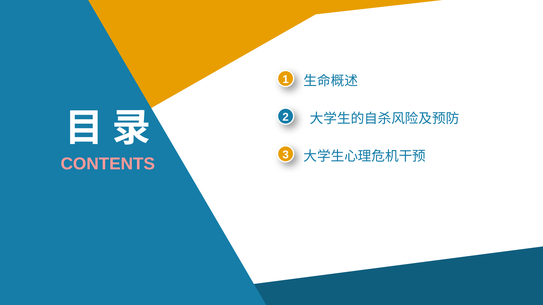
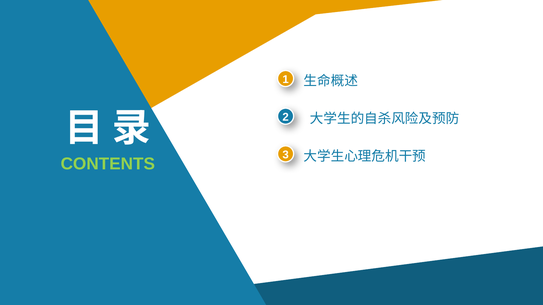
CONTENTS colour: pink -> light green (108, 164)
